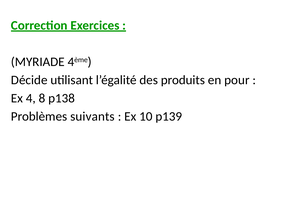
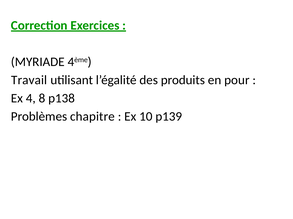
Décide: Décide -> Travail (29, 80)
suivants: suivants -> chapitre (92, 117)
